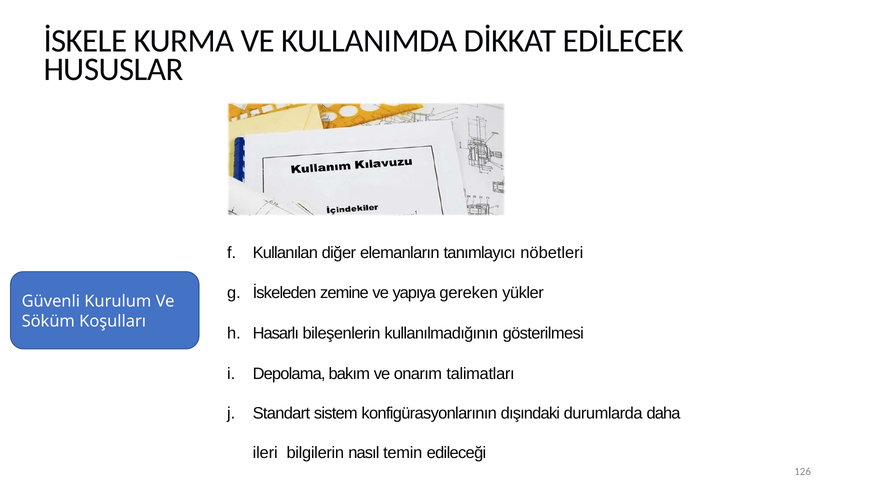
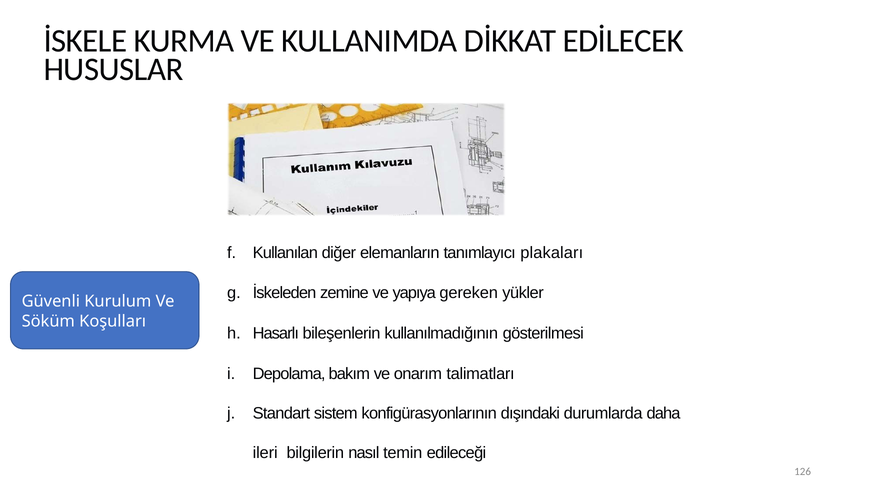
nöbetleri: nöbetleri -> plakaları (552, 253)
